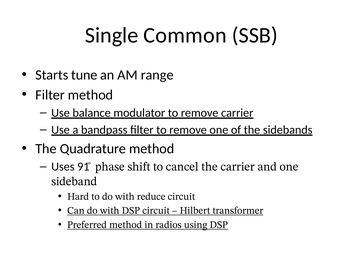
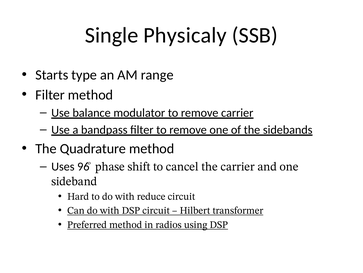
Common: Common -> Physicaly (185, 35)
tune: tune -> type (84, 75)
91: 91 -> 96 (83, 166)
